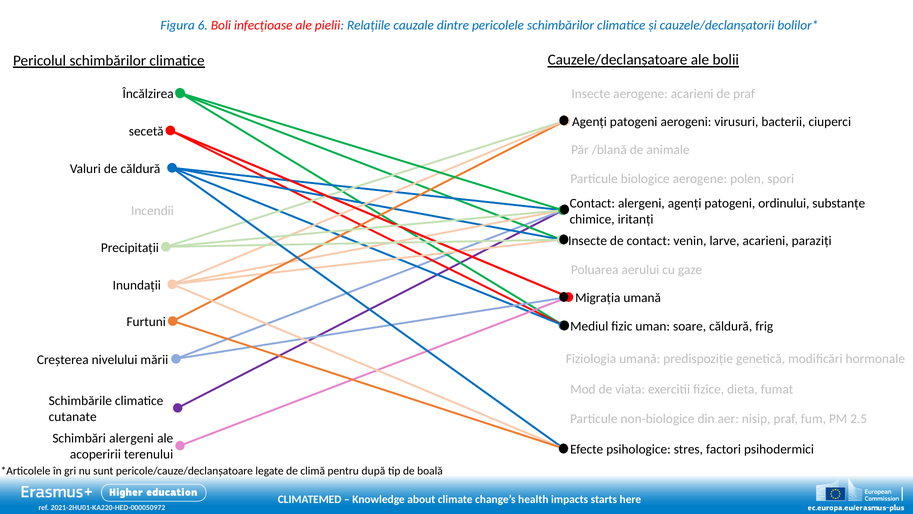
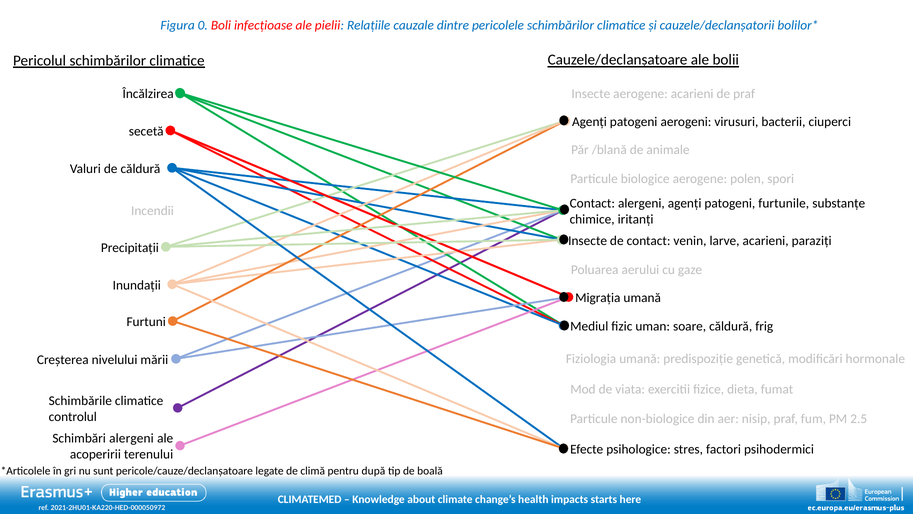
6: 6 -> 0 (203, 25)
ordinului: ordinului -> furtunile (784, 203)
cutanate: cutanate -> controlul (73, 416)
